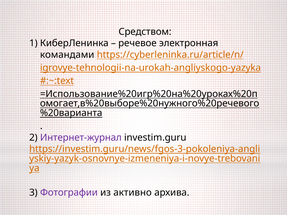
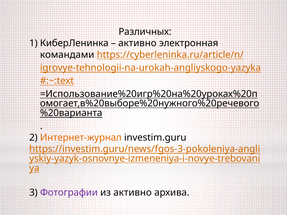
Средством: Средством -> Различных (145, 32)
речевое: речевое -> активно (137, 43)
Интернет-журнал colour: purple -> orange (81, 138)
